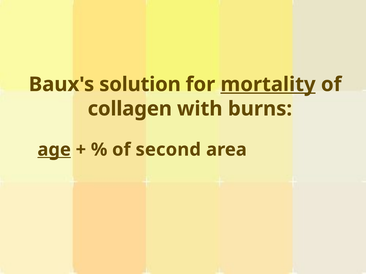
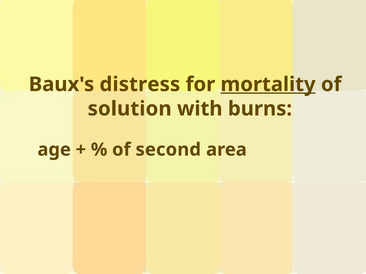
solution: solution -> distress (140, 85)
collagen: collagen -> solution (130, 109)
age underline: present -> none (54, 150)
